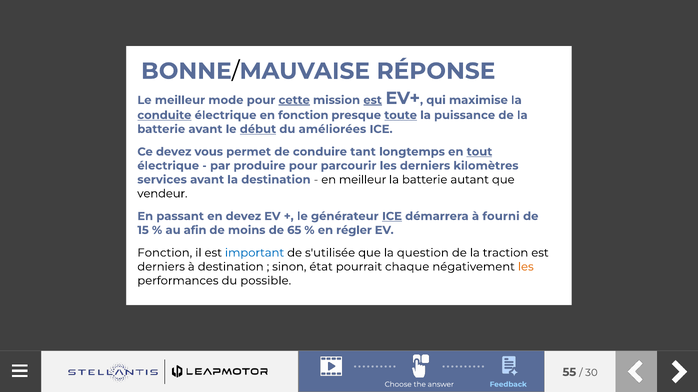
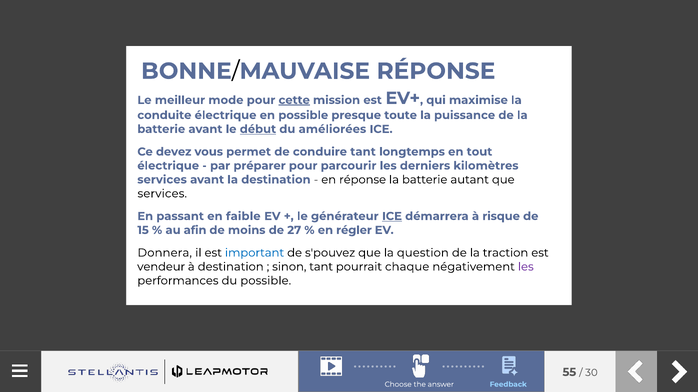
est underline: present -> none (373, 100)
conduite underline: present -> none (164, 115)
en fonction: fonction -> possible (303, 115)
toute underline: present -> none (401, 115)
tout underline: present -> none (479, 152)
produire: produire -> préparer (260, 166)
en meilleur: meilleur -> réponse (363, 180)
vendeur: vendeur -> services (162, 194)
en devez: devez -> faible (243, 217)
fourni: fourni -> risque (501, 217)
65: 65 -> 27 (294, 230)
Fonction: Fonction -> Donnera (165, 253)
s'utilisée: s'utilisée -> s'pouvez (330, 253)
derniers: derniers -> vendeur (161, 267)
sinon état: état -> tant (321, 267)
les colour: orange -> purple (526, 267)
